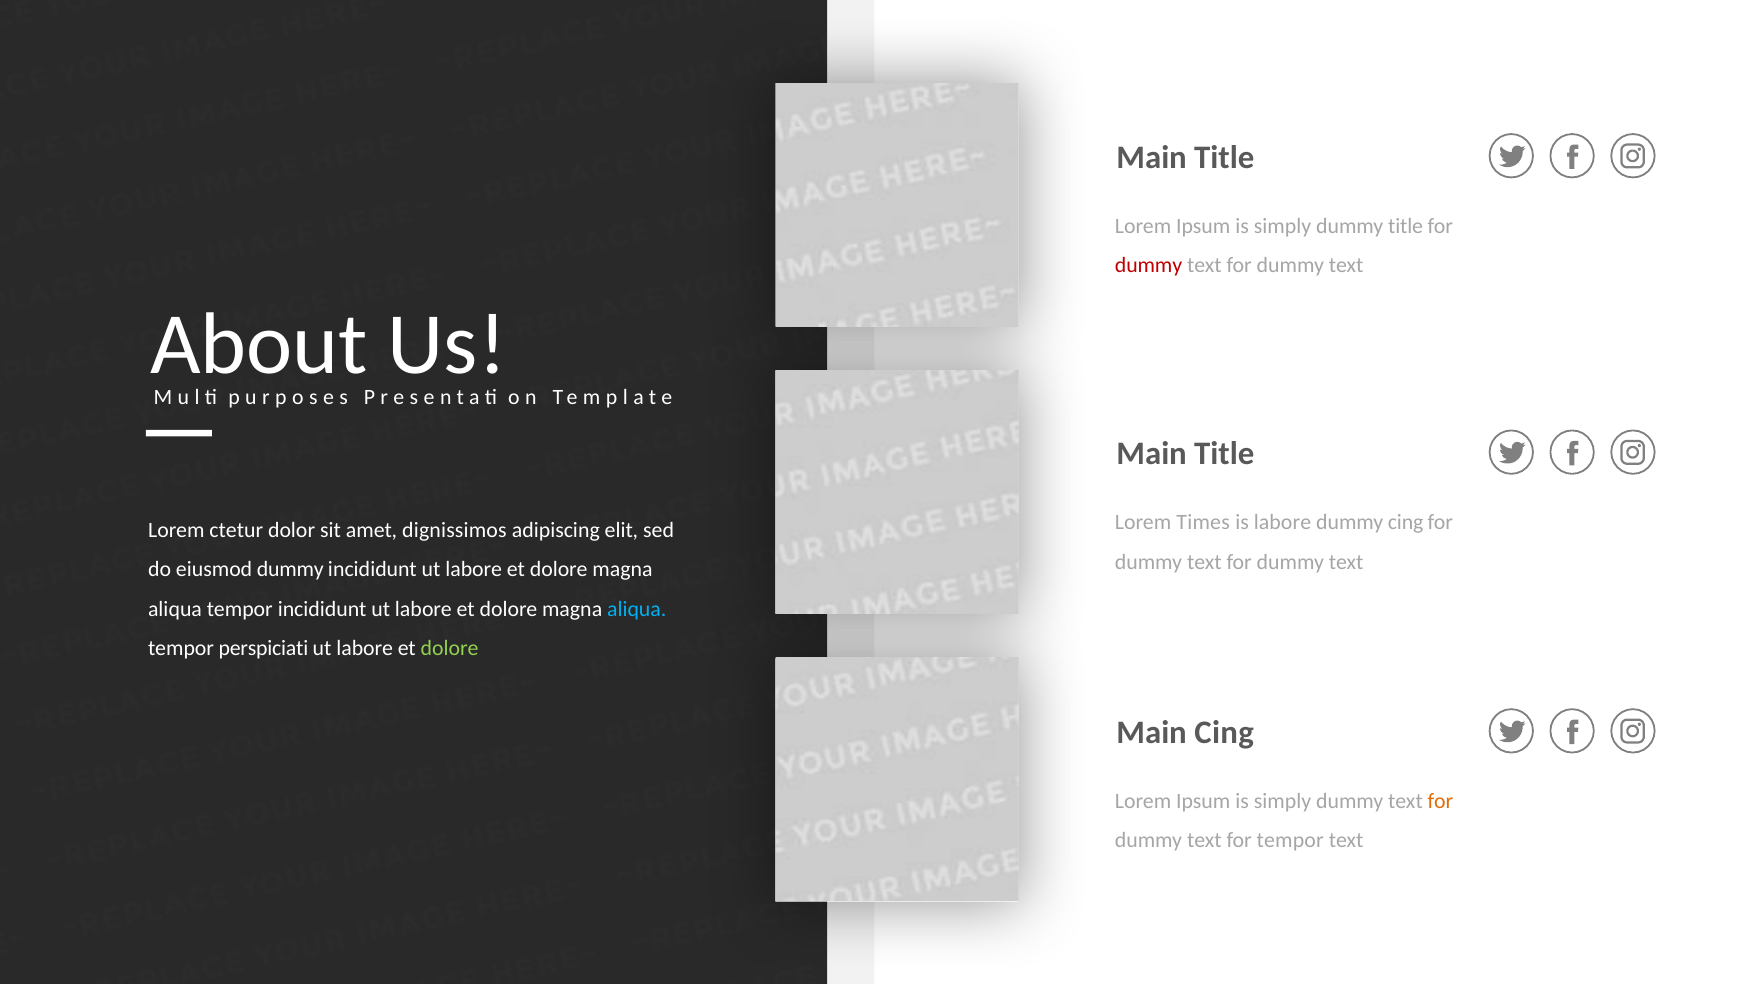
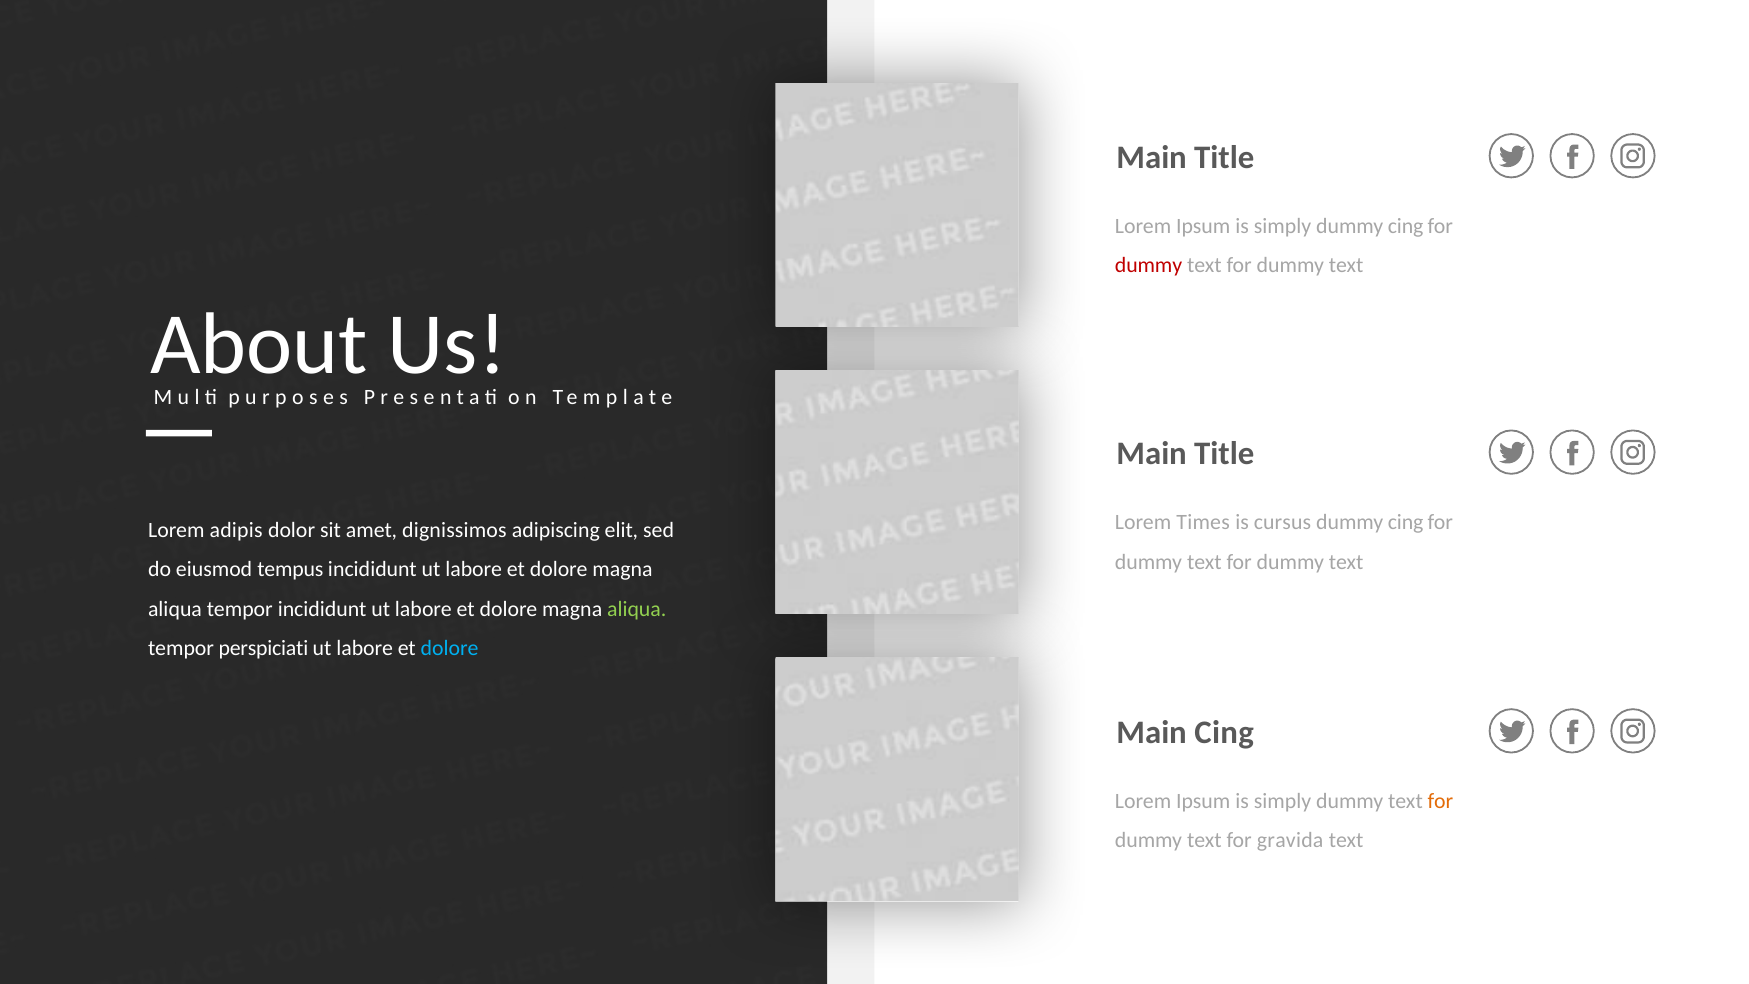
simply dummy title: title -> cing (1406, 226)
is labore: labore -> cursus (1282, 522)
ctetur: ctetur -> adipis (236, 530)
eiusmod dummy: dummy -> tempus (290, 569)
aliqua colour: light blue -> light green (637, 609)
dolore colour: light green -> light blue (450, 648)
for tempor: tempor -> gravida (1290, 840)
